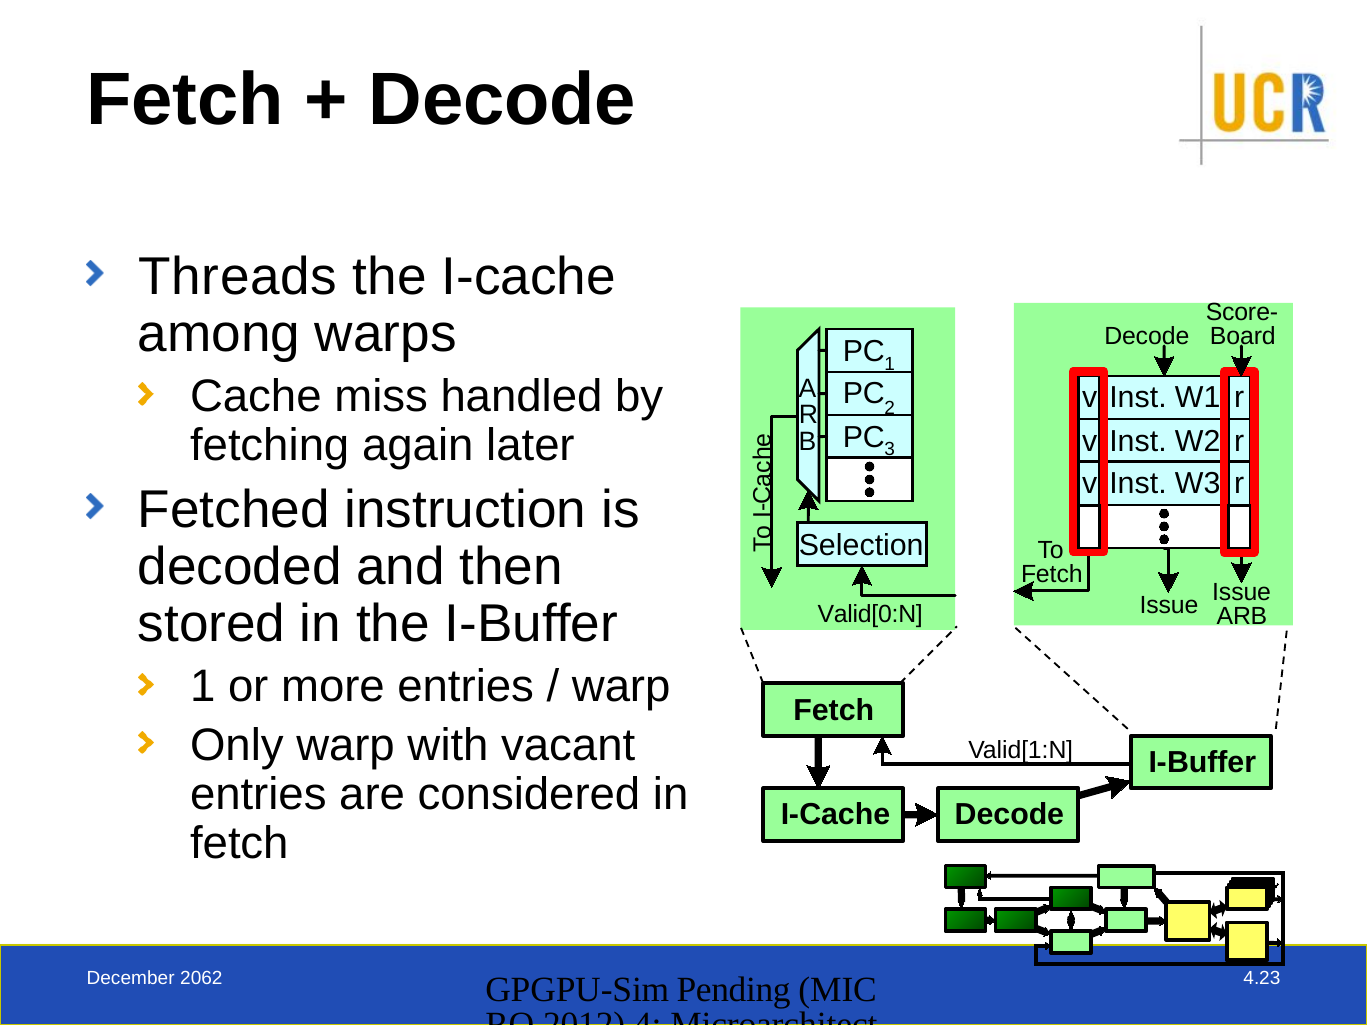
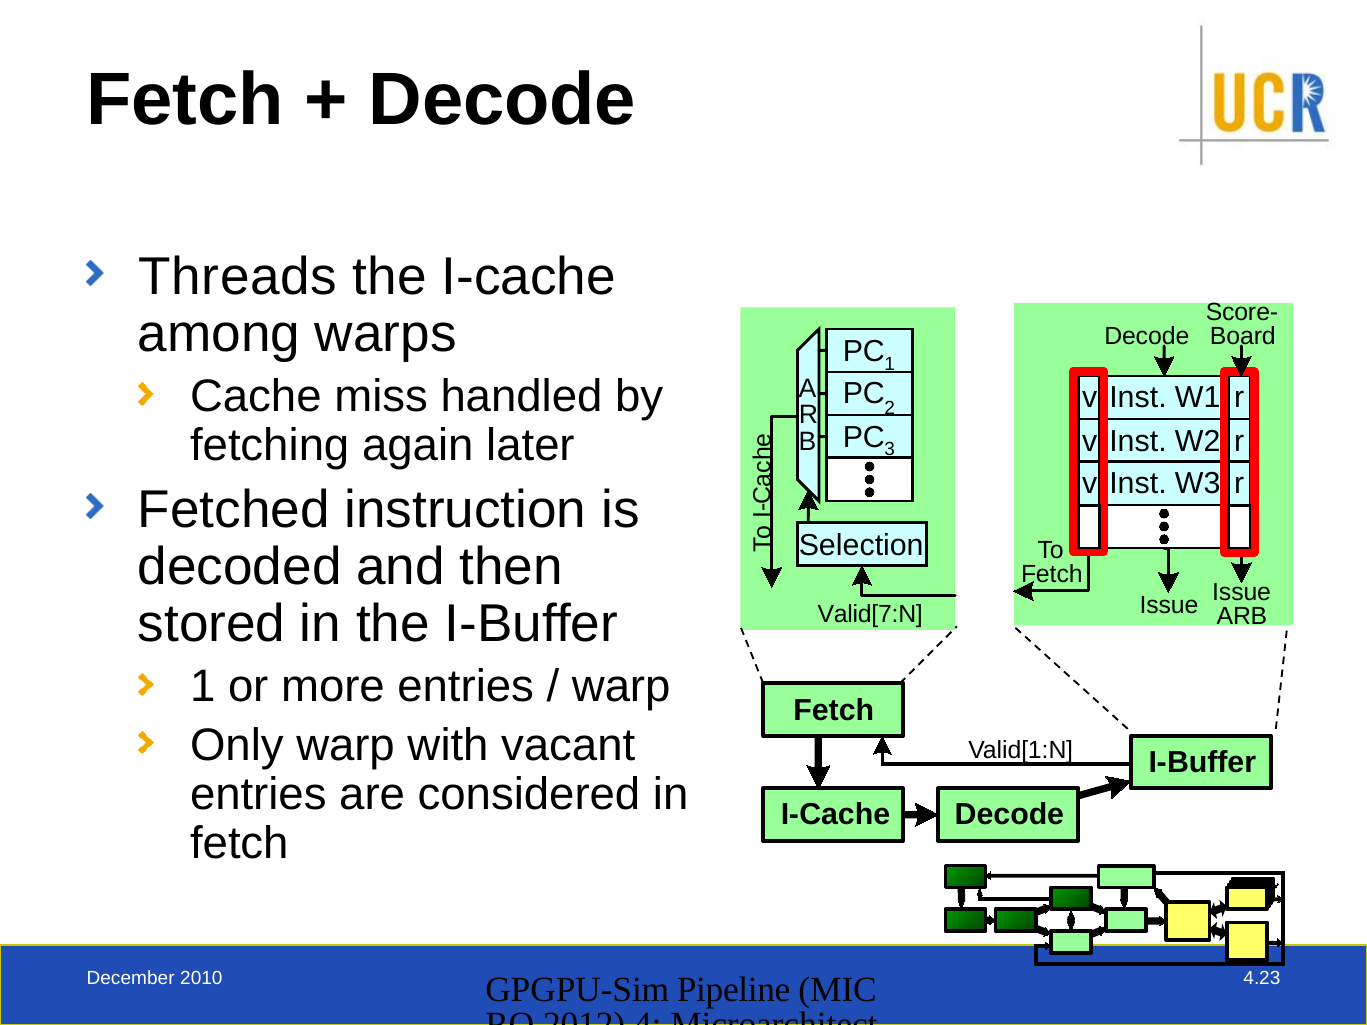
Valid[0:N: Valid[0:N -> Valid[7:N (870, 614)
2062: 2062 -> 2010 (201, 979)
Pending: Pending -> Pipeline (734, 990)
